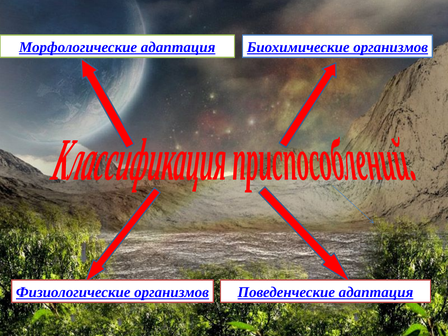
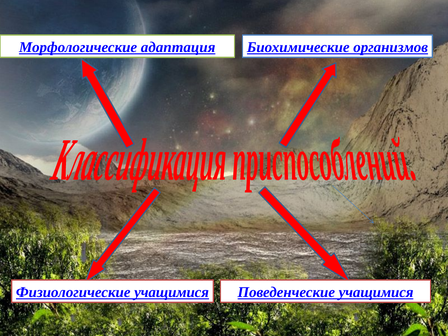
Физиологические организмов: организмов -> учащимися (172, 292)
Поведенческие адаптация: адаптация -> учащимися (376, 292)
